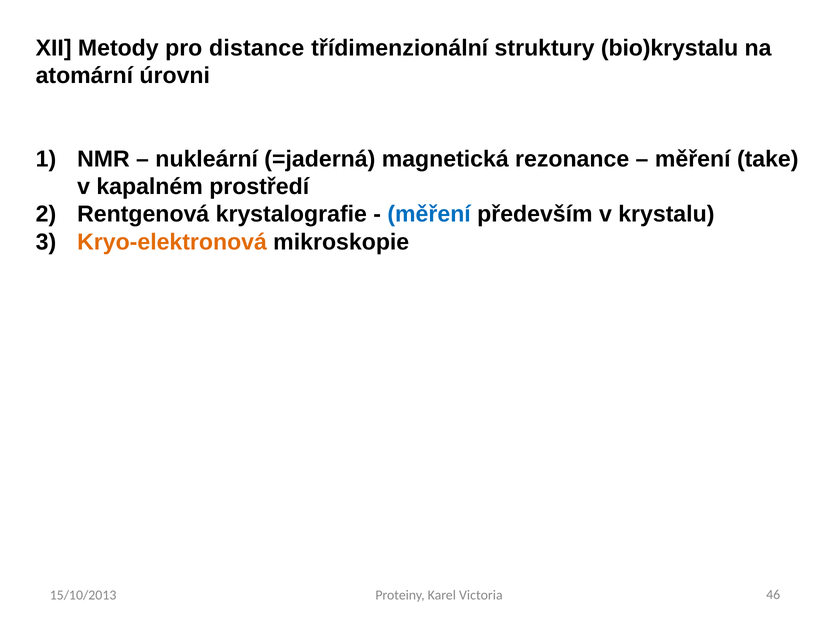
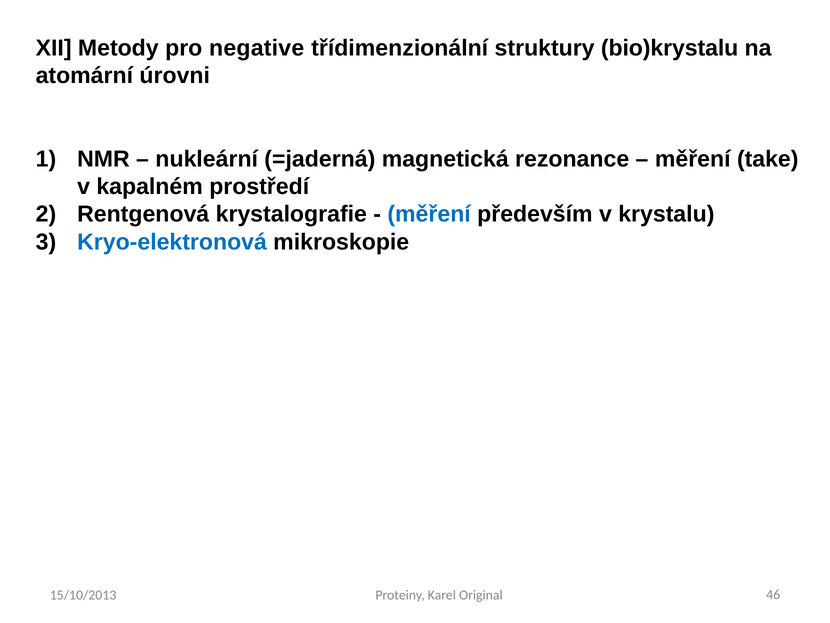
distance: distance -> negative (257, 48)
Kryo-elektronová colour: orange -> blue (172, 242)
Victoria: Victoria -> Original (481, 594)
